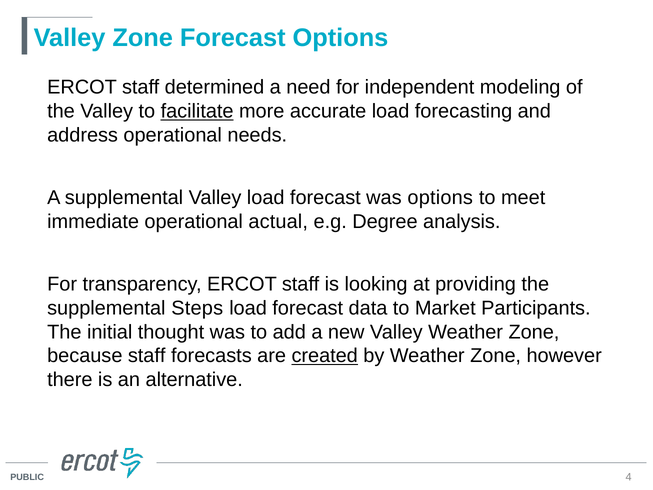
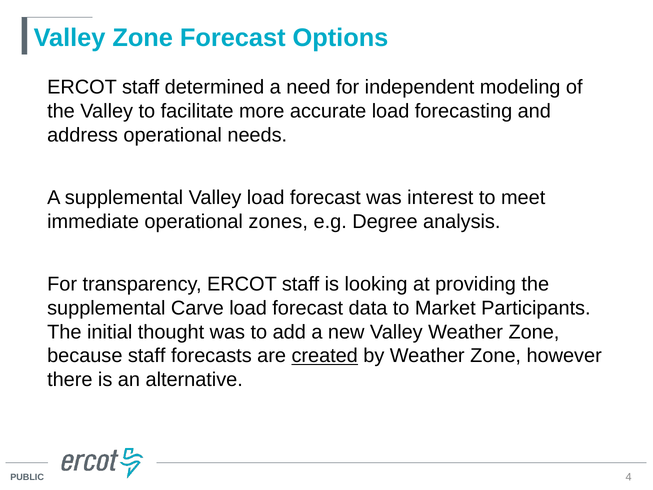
facilitate underline: present -> none (197, 111)
was options: options -> interest (440, 198)
actual: actual -> zones (278, 222)
Steps: Steps -> Carve (197, 308)
